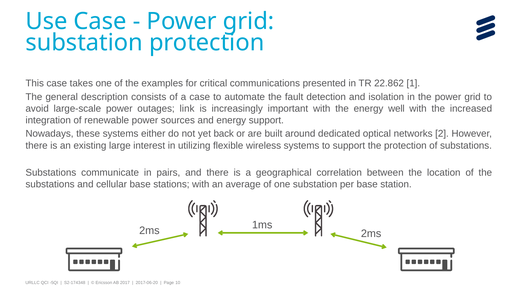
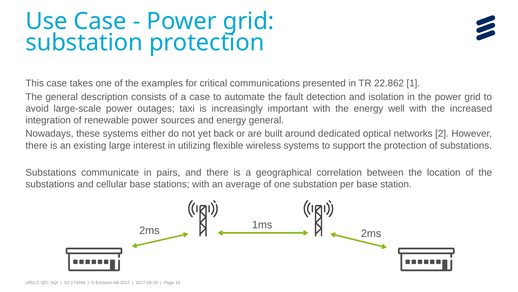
link: link -> taxi (187, 108)
energy support: support -> general (266, 120)
